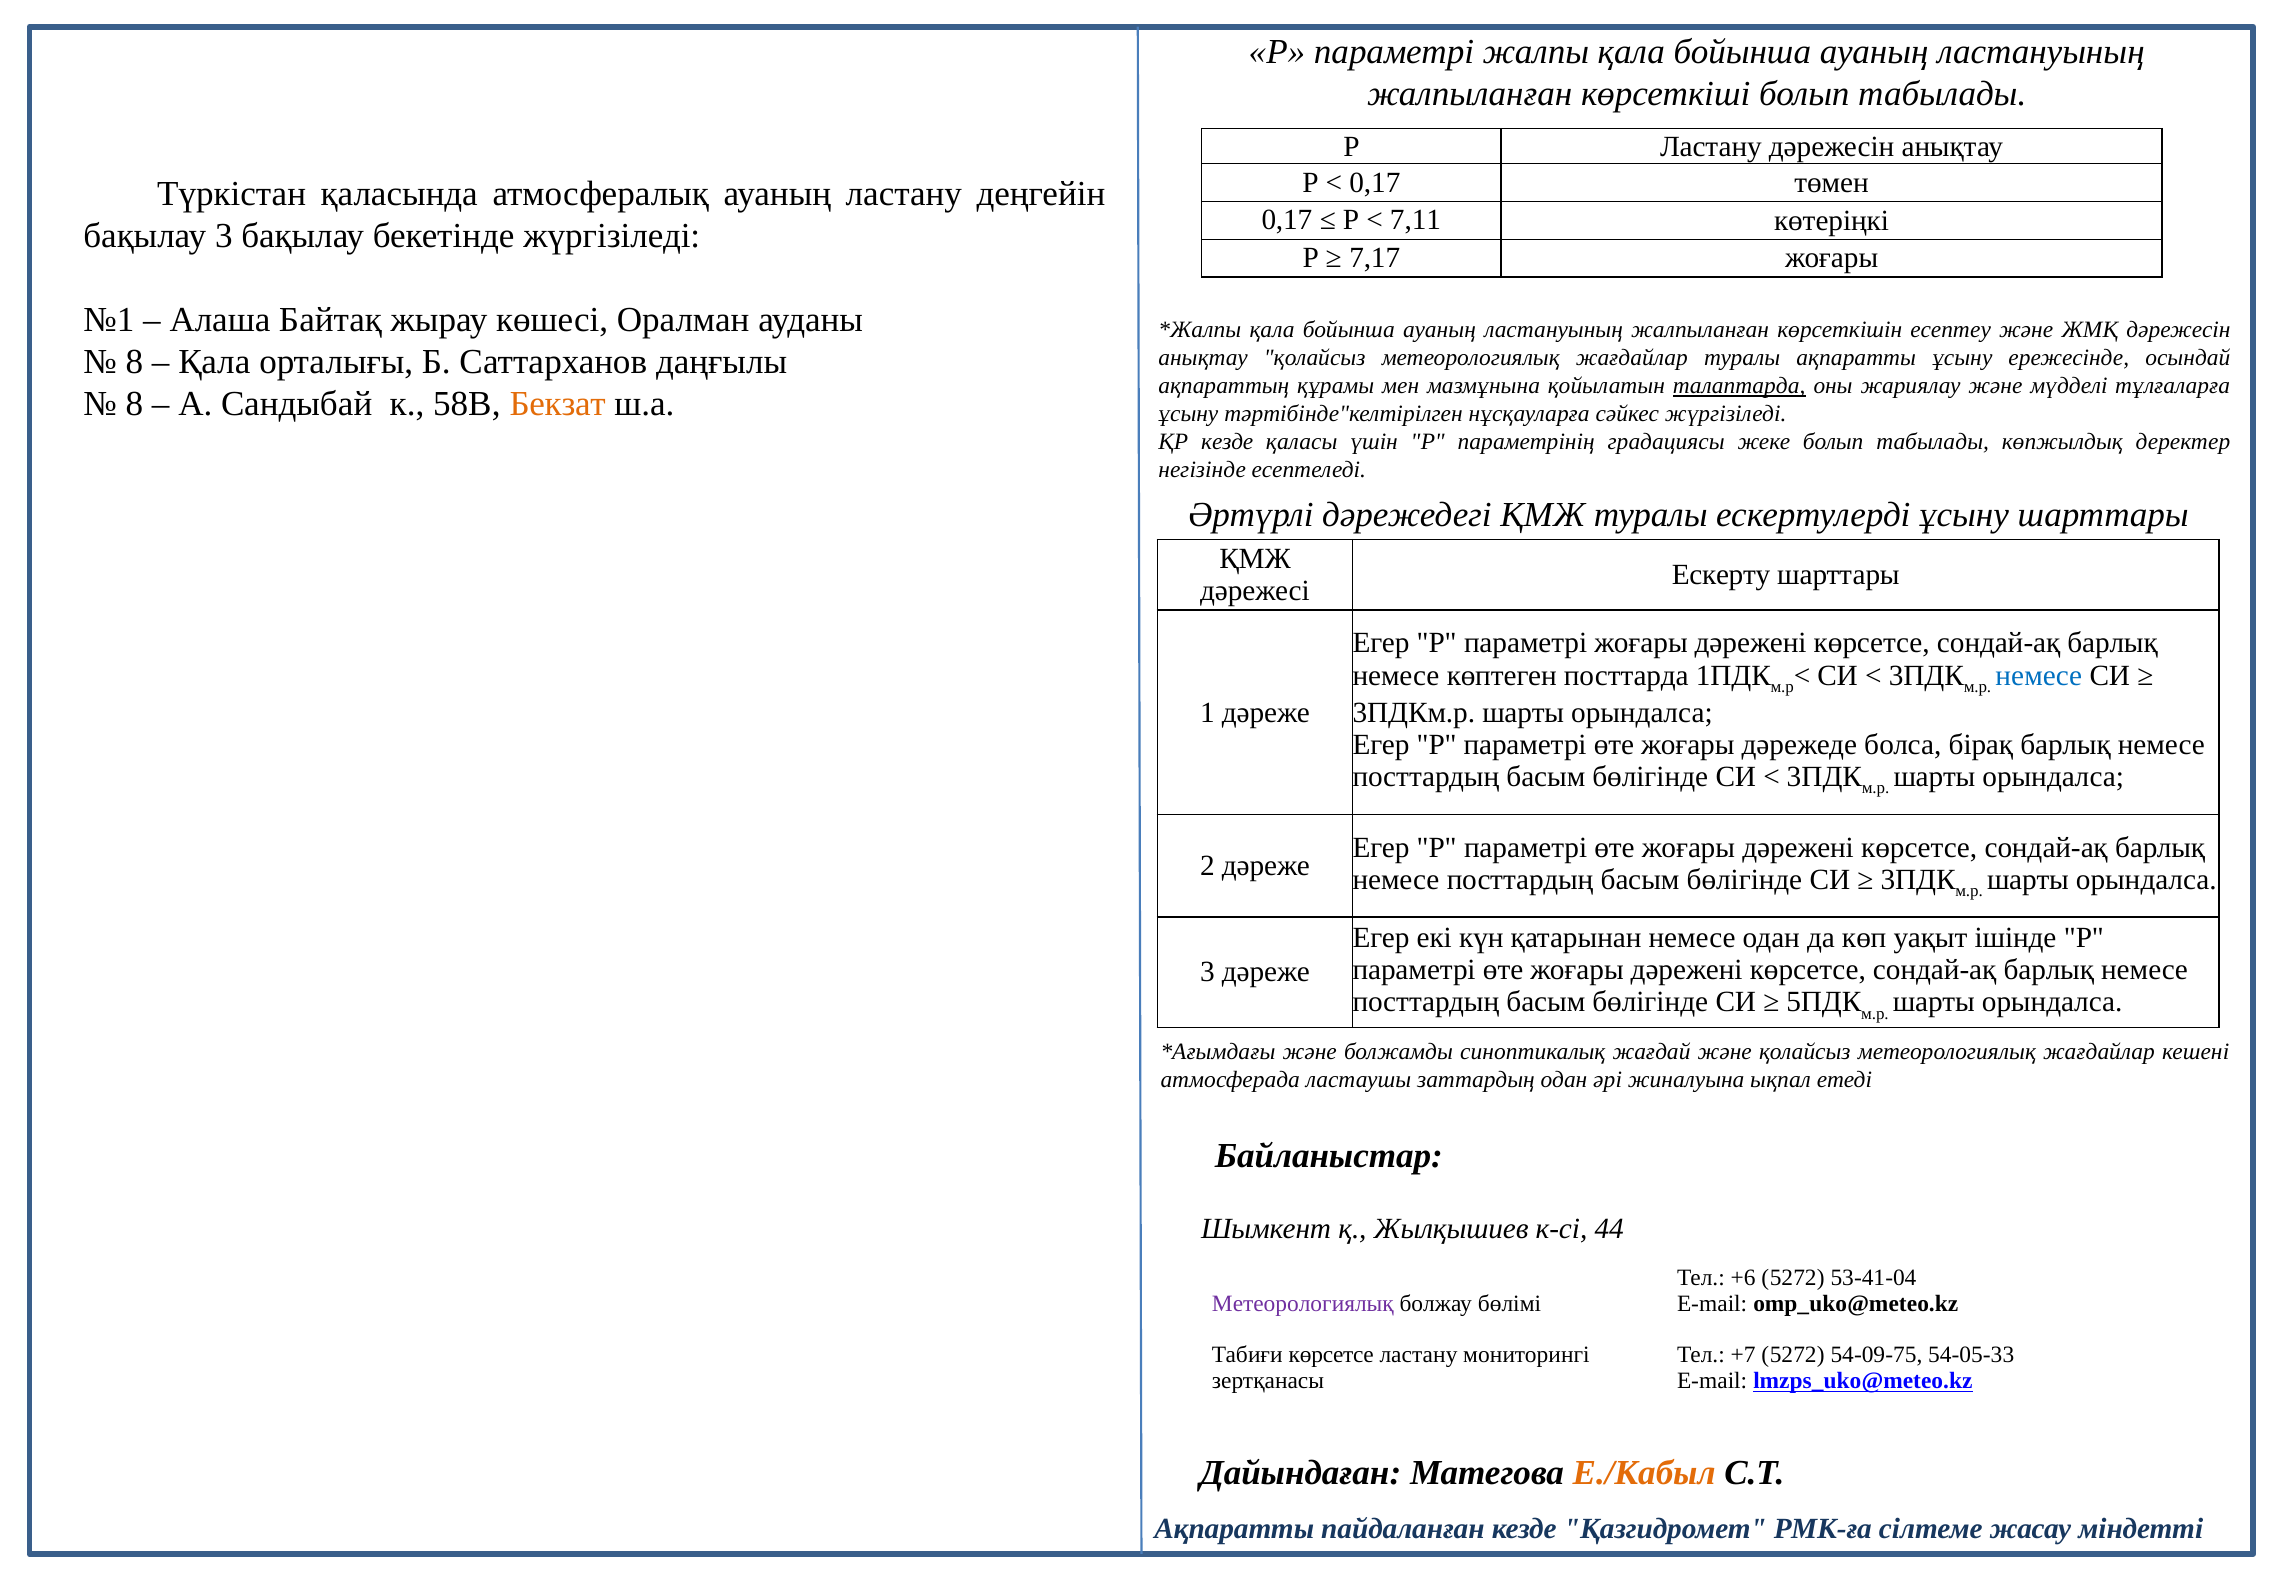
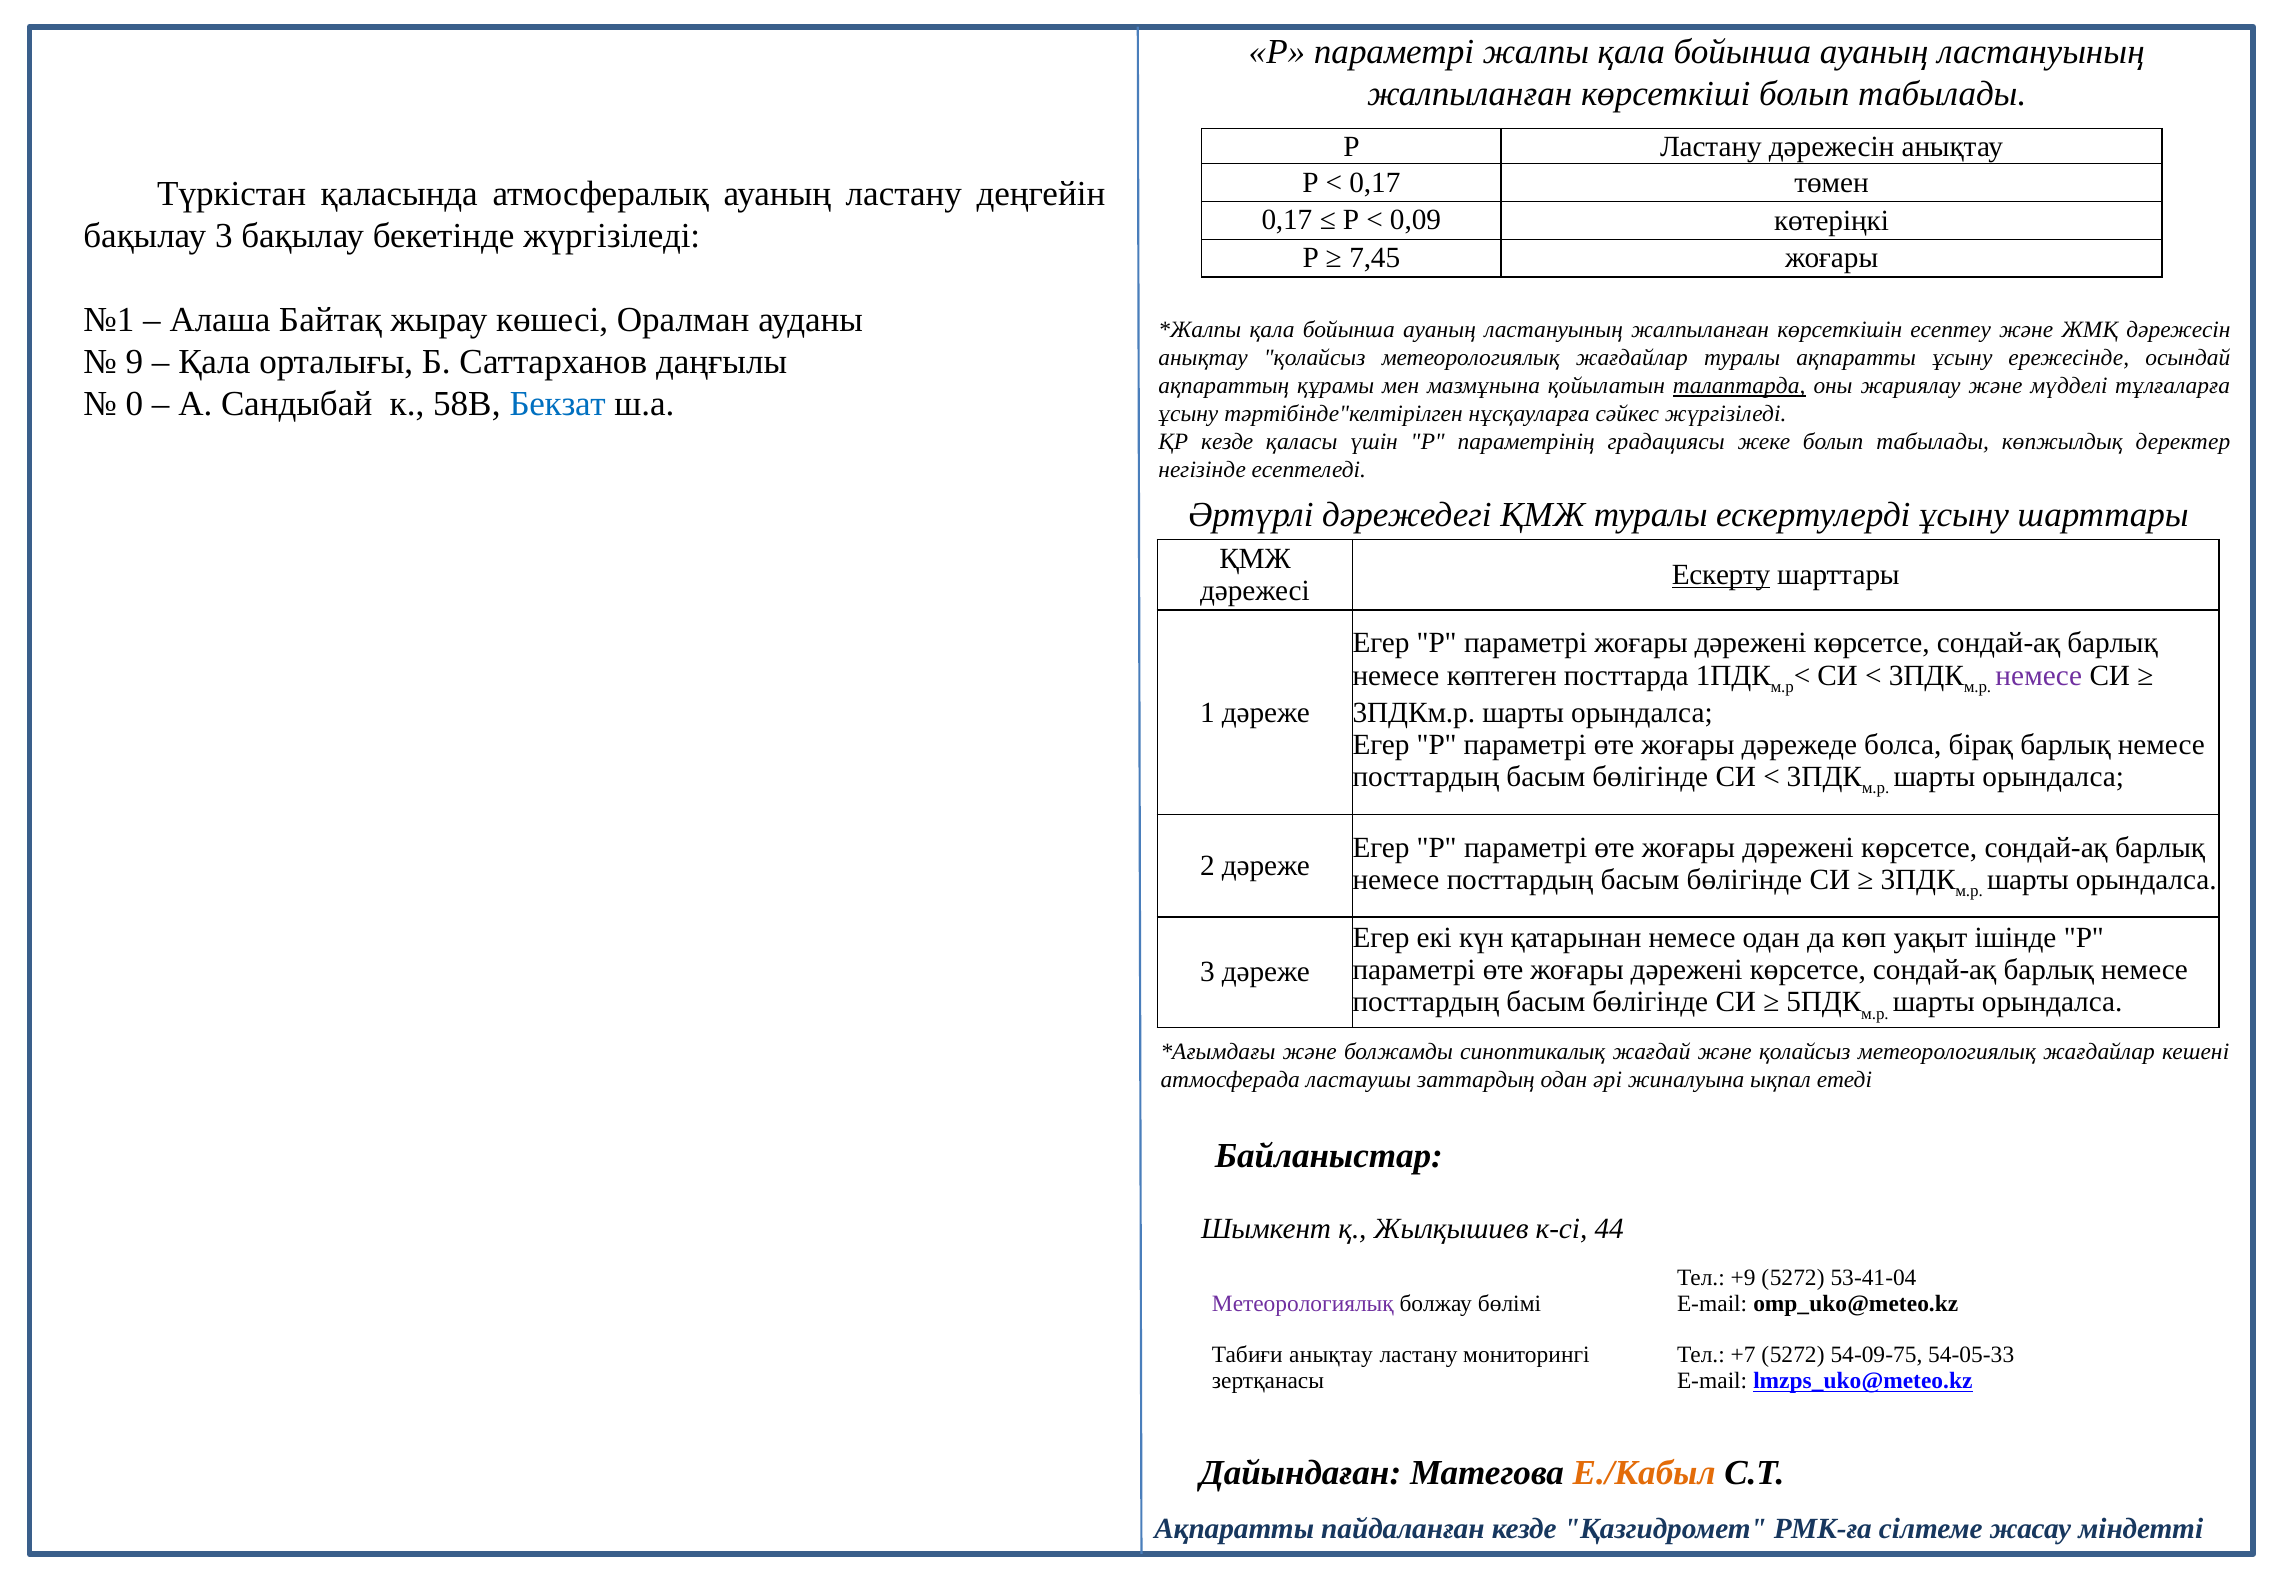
7,11: 7,11 -> 0,09 (1416, 220)
7,17: 7,17 -> 7,45 (1375, 258)
8: 8 -> 9 (134, 362)
8: 8 -> 0 (134, 404)
Бекзат colour: orange -> blue (558, 404)
Ескерту underline: none -> present (1721, 575)
немесе colour: blue -> purple (2039, 675)
+6: +6 -> +9 (1743, 1277)
Табиғи көрсетсе: көрсетсе -> анықтау (1331, 1355)
